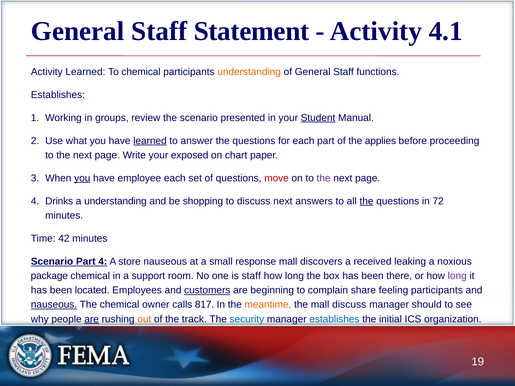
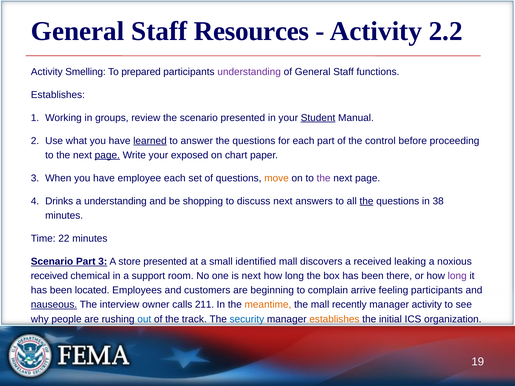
Statement: Statement -> Resources (251, 31)
4.1: 4.1 -> 2.2 (446, 31)
Activity Learned: Learned -> Smelling (86, 72)
To chemical: chemical -> prepared (141, 72)
understanding colour: orange -> purple (249, 72)
applies: applies -> control (380, 141)
page underline: none -> present (107, 155)
you underline: present -> none (82, 178)
move colour: red -> orange (277, 178)
72: 72 -> 38 (438, 201)
42: 42 -> 22 (64, 239)
Part 4: 4 -> 3 (103, 262)
store nauseous: nauseous -> presented (165, 262)
response: response -> identified (256, 262)
package: package -> received (49, 276)
is staff: staff -> next (251, 276)
customers underline: present -> none (207, 290)
share: share -> arrive (363, 290)
The chemical: chemical -> interview (120, 305)
817: 817 -> 211 (205, 305)
mall discuss: discuss -> recently (349, 305)
manager should: should -> activity (427, 305)
are underline: present -> none (92, 319)
out colour: orange -> blue (144, 319)
establishes colour: blue -> orange (334, 319)
